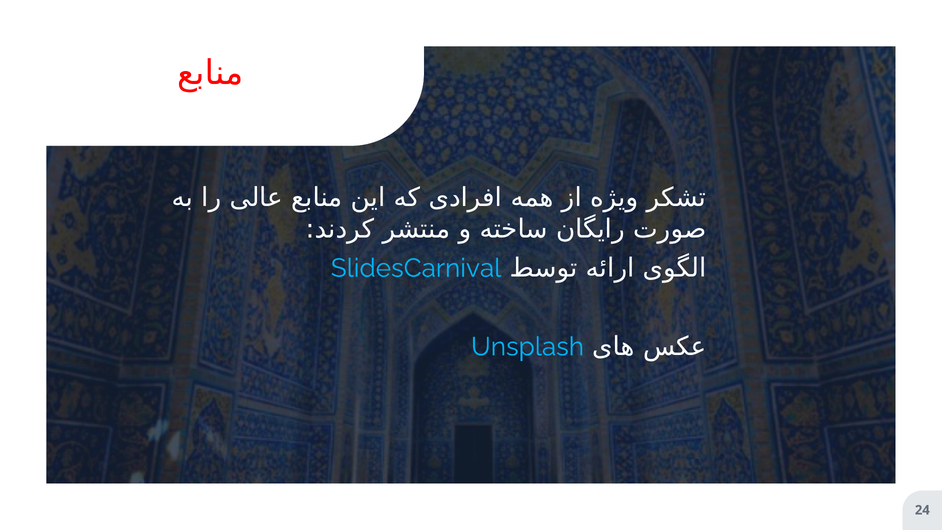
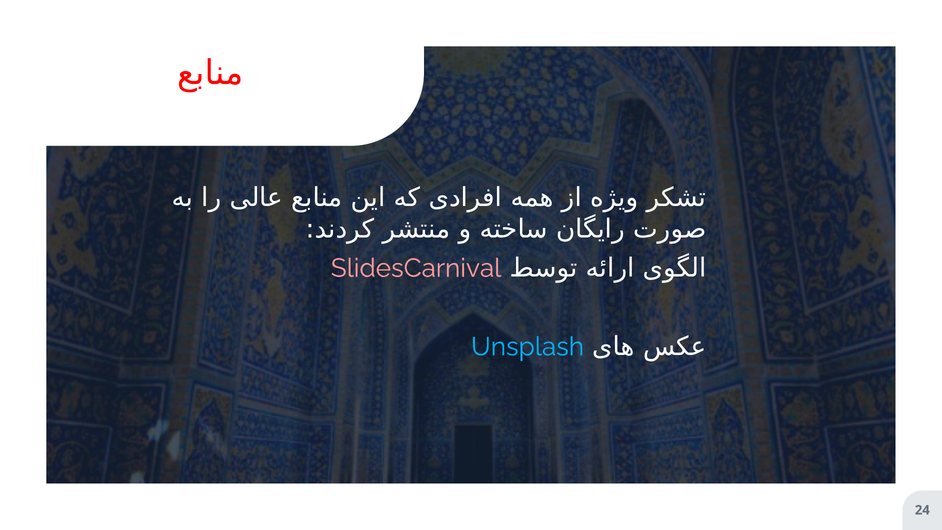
SlidesCarnival colour: light blue -> pink (416, 268)
